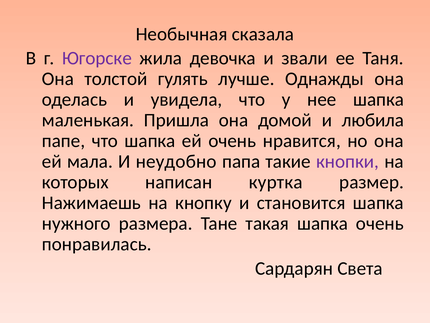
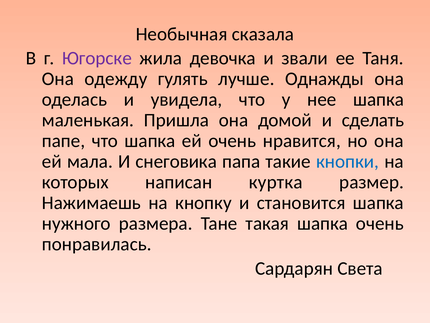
толстой: толстой -> одежду (116, 79)
любила: любила -> сделать (373, 120)
неудобно: неудобно -> снеговика (176, 161)
кнопки colour: purple -> blue (348, 161)
